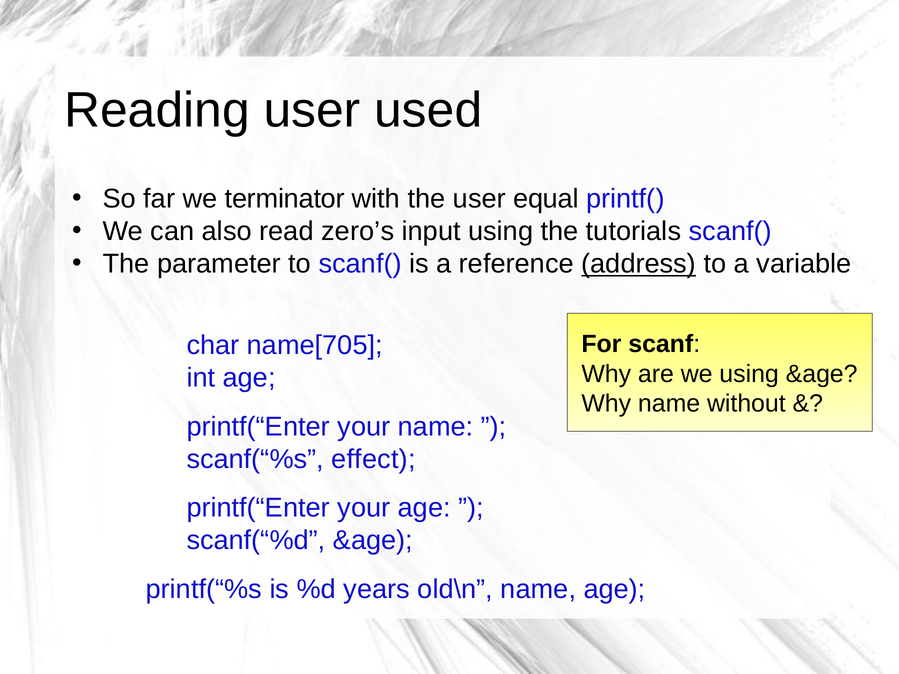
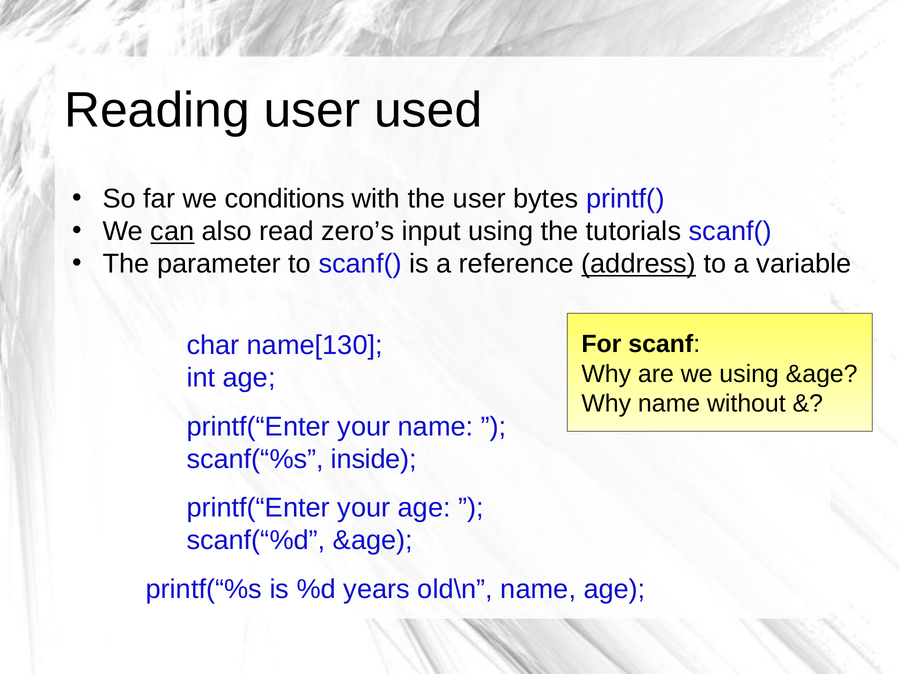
terminator: terminator -> conditions (285, 199)
equal: equal -> bytes (546, 199)
can underline: none -> present (172, 231)
name[705: name[705 -> name[130 (315, 345)
effect: effect -> inside (374, 459)
